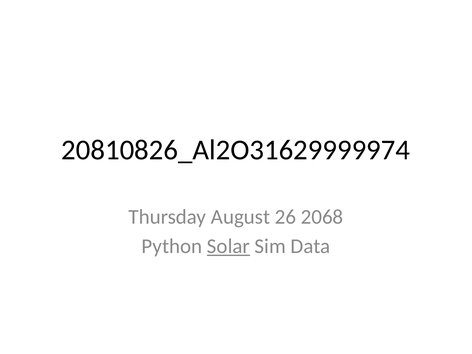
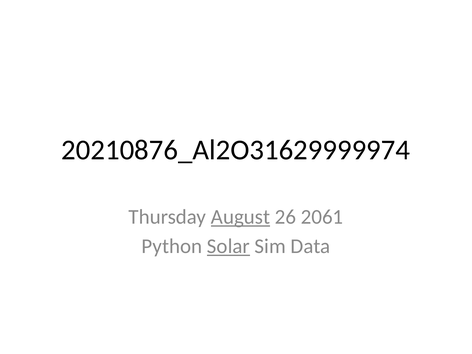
20810826_Al2O31629999974: 20810826_Al2O31629999974 -> 20210876_Al2O31629999974 (236, 150)
August underline: none -> present (240, 217)
2068: 2068 -> 2061 (322, 217)
